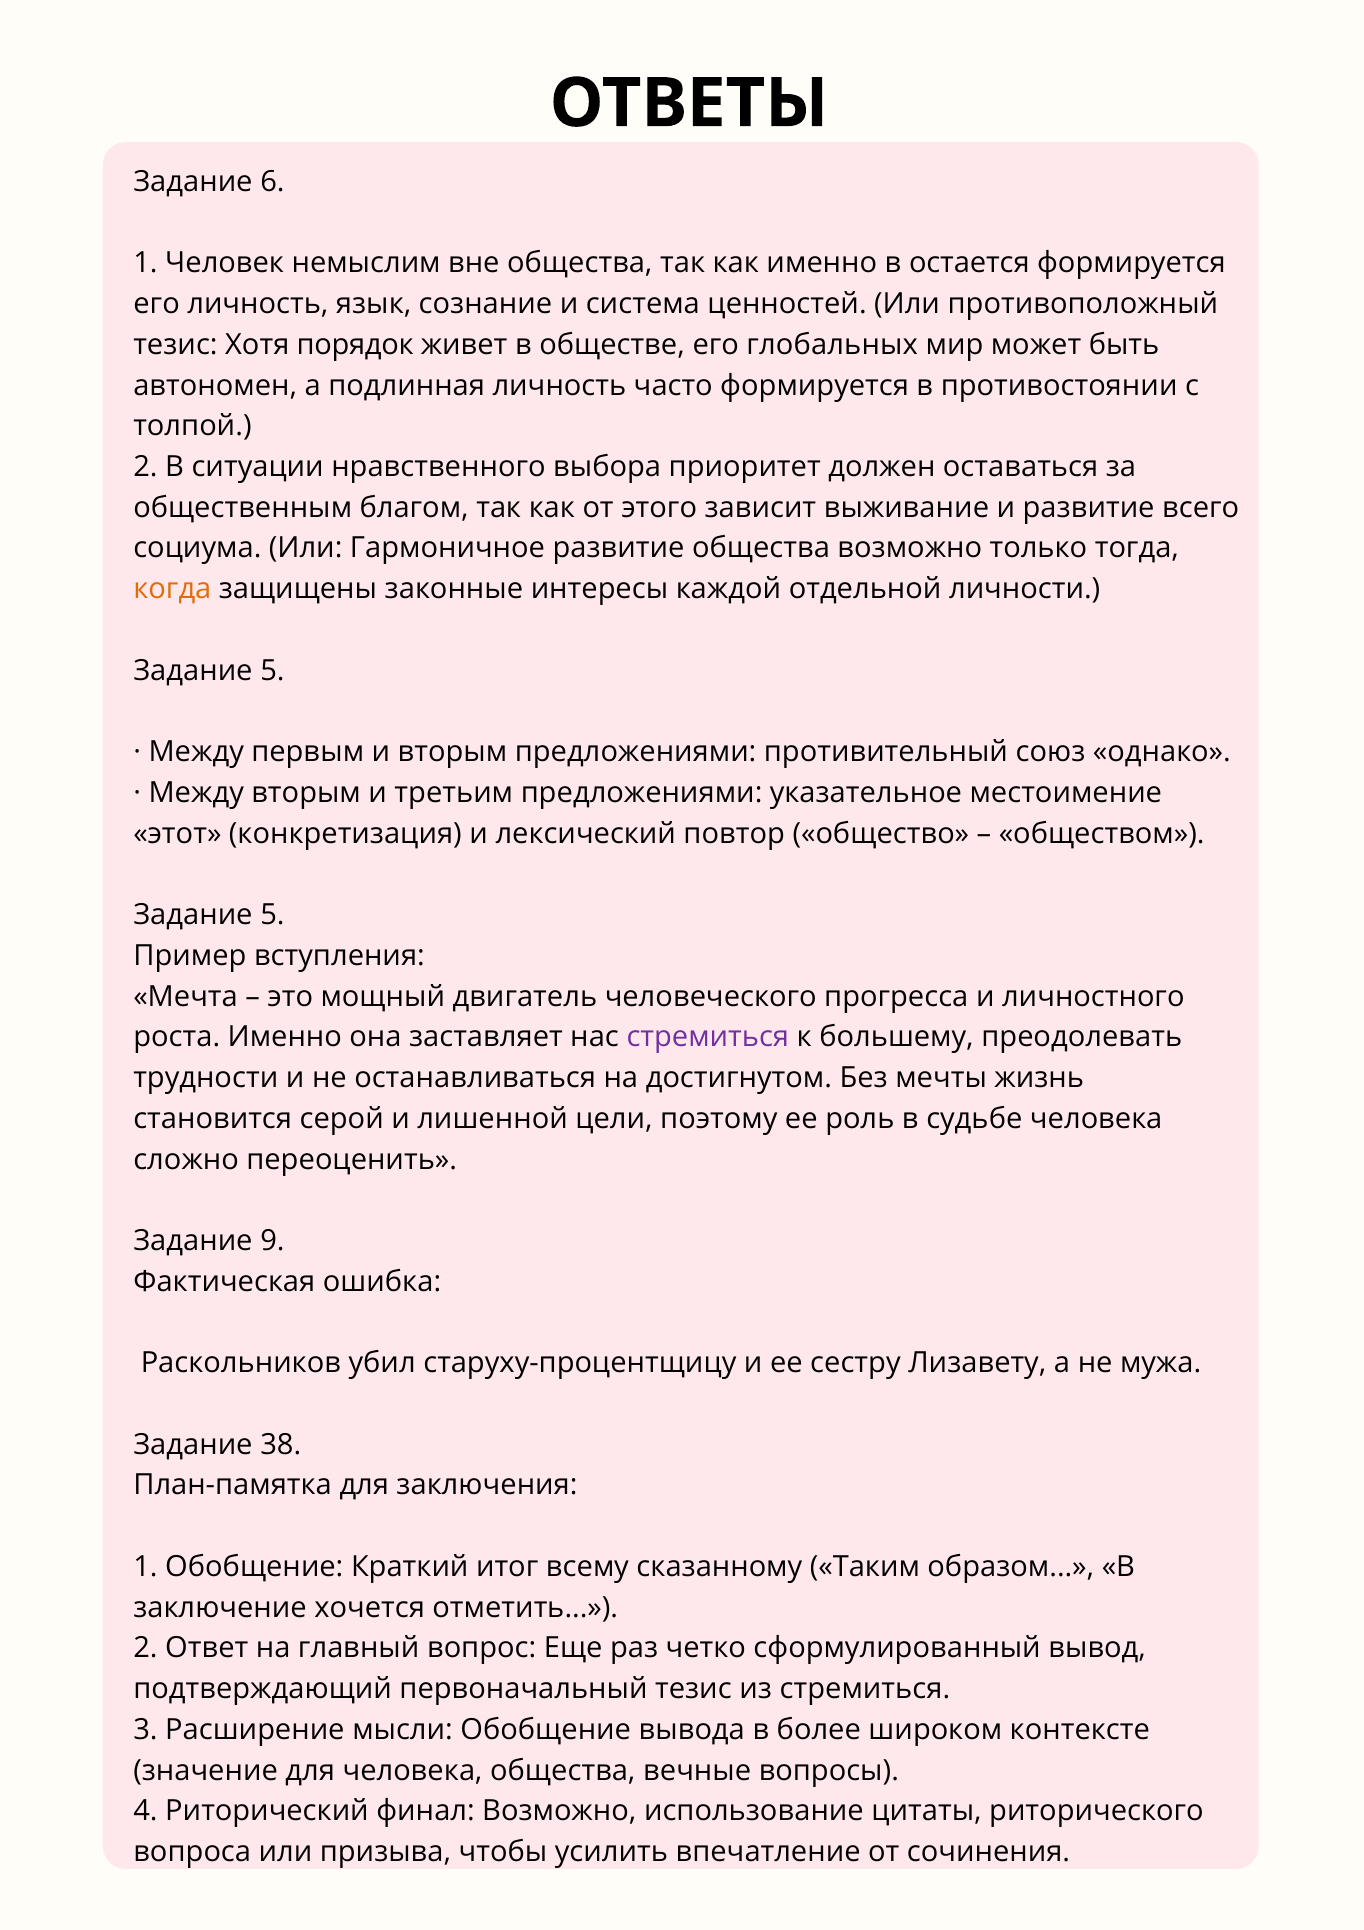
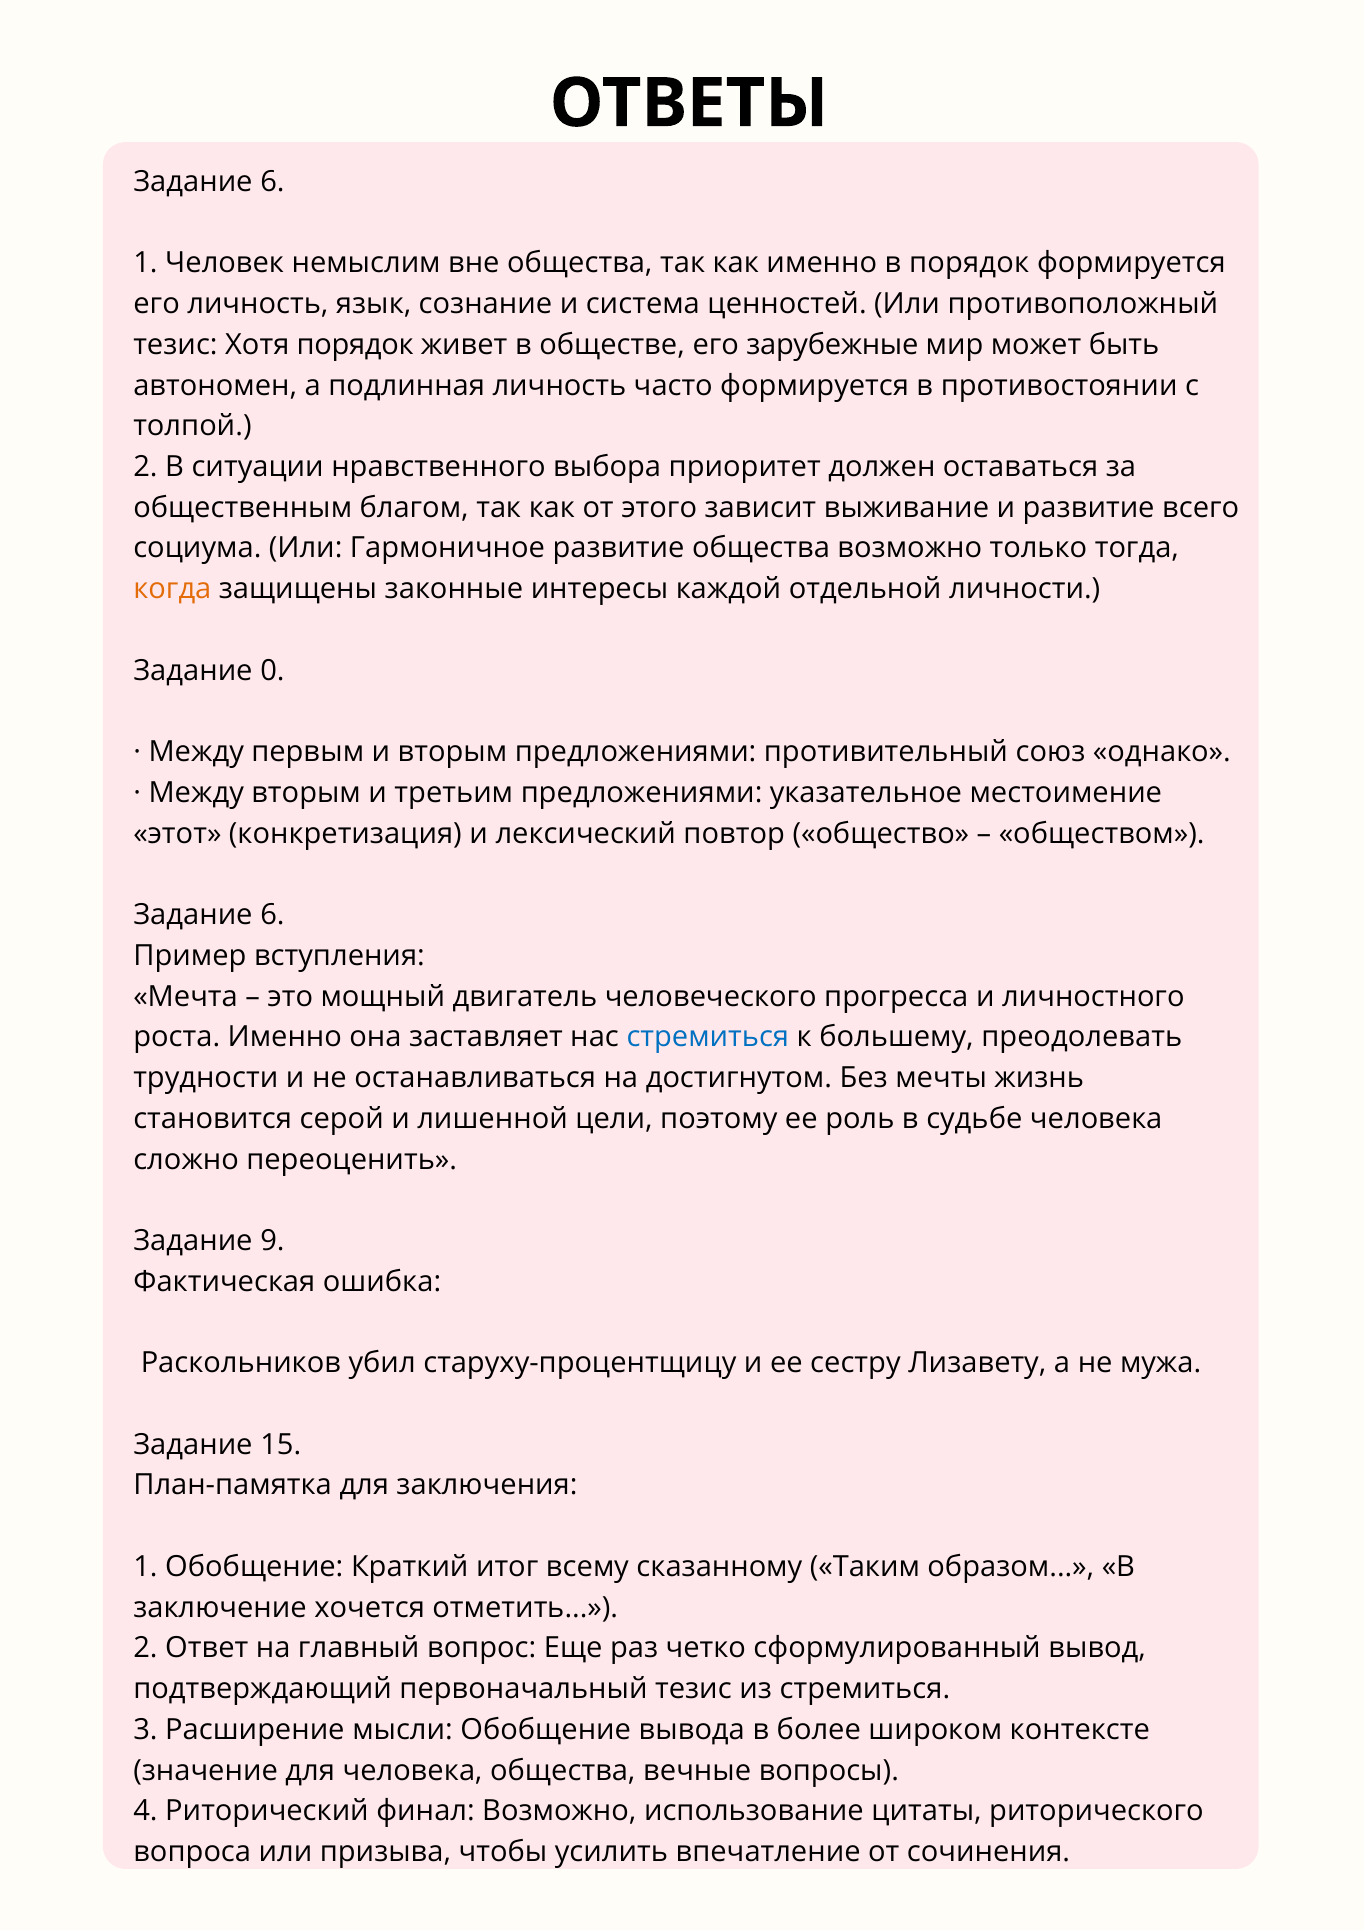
в остается: остается -> порядок (969, 263)
глобальных: глобальных -> зарубежные (832, 345)
5: 5 -> 0 (272, 671)
5: 5 -> 6 (272, 915)
стремиться colour: purple -> blue (708, 1037)
38: 38 -> 15 (281, 1445)
